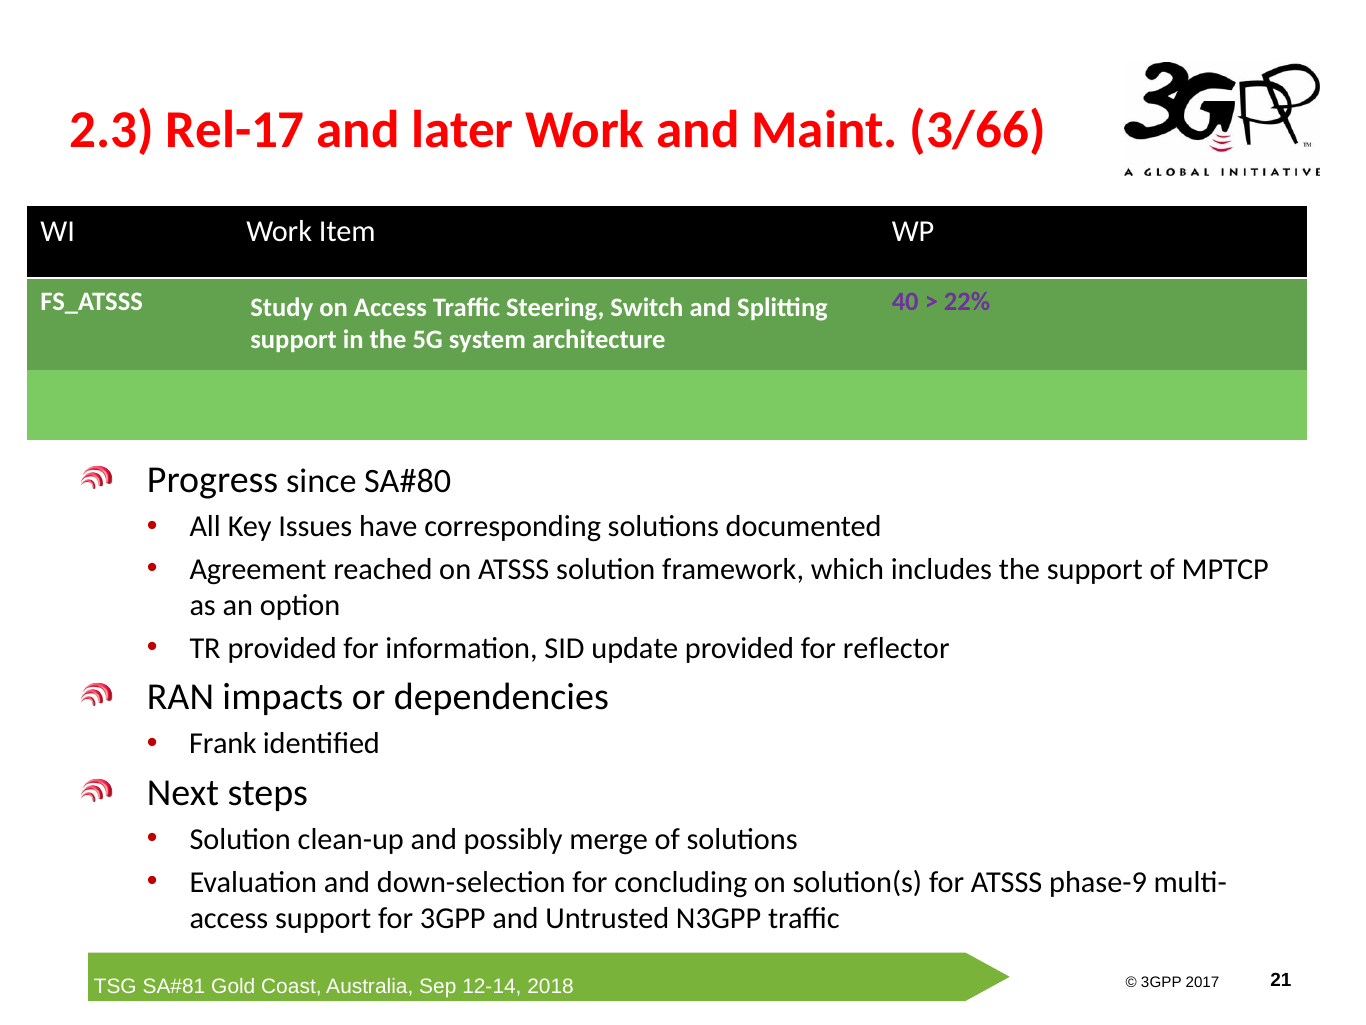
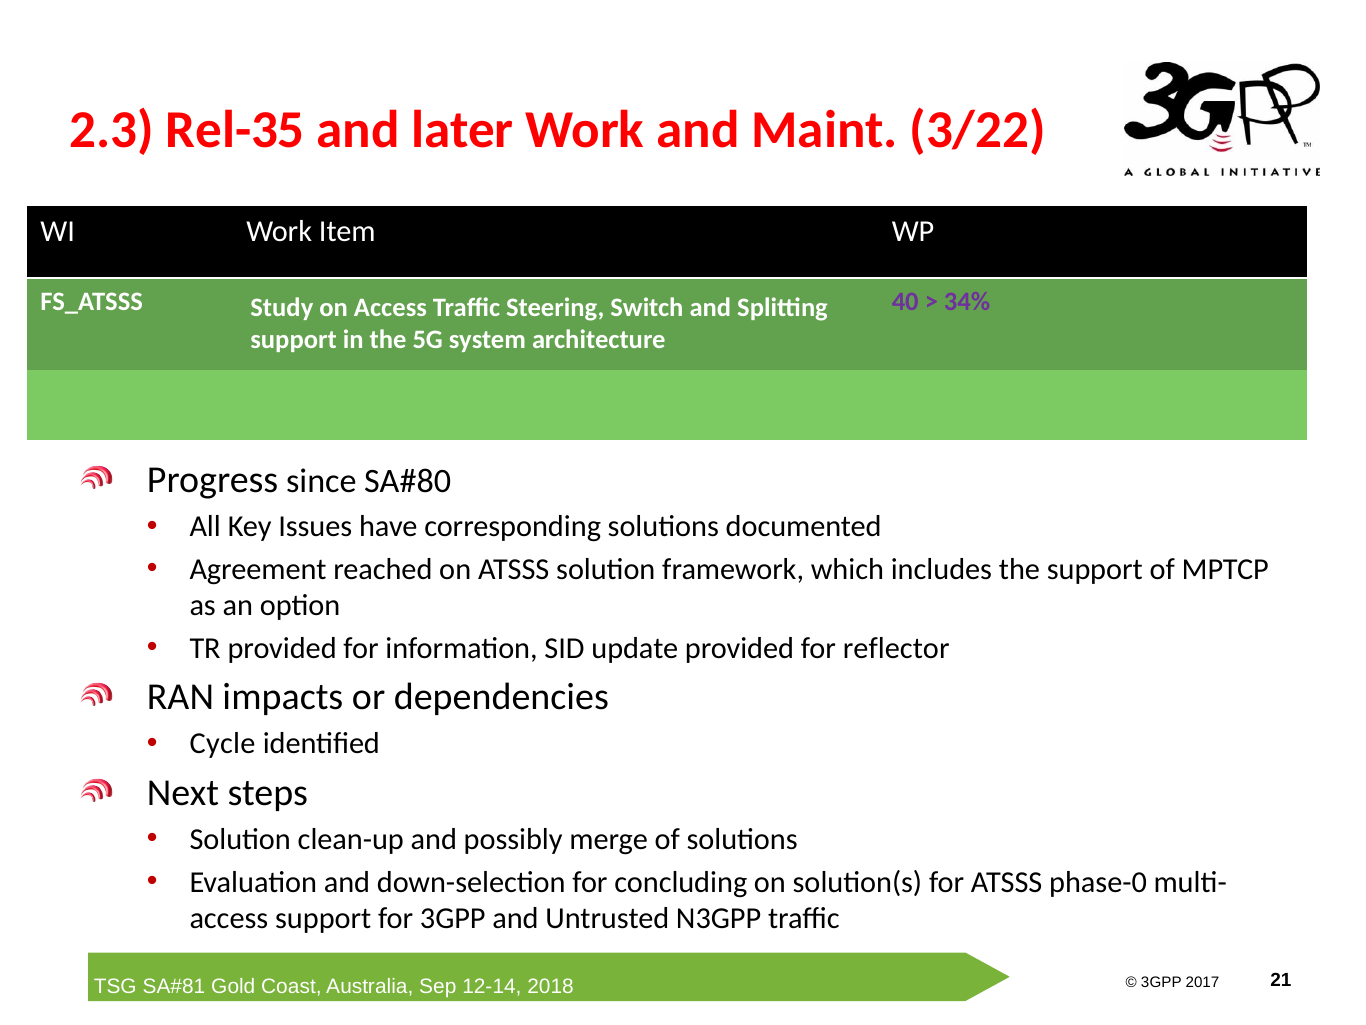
Rel-17: Rel-17 -> Rel-35 (235, 130)
3/66: 3/66 -> 3/22 (978, 130)
22%: 22% -> 34% (967, 301)
Frank: Frank -> Cycle (223, 744)
phase-9: phase-9 -> phase-0 (1098, 882)
